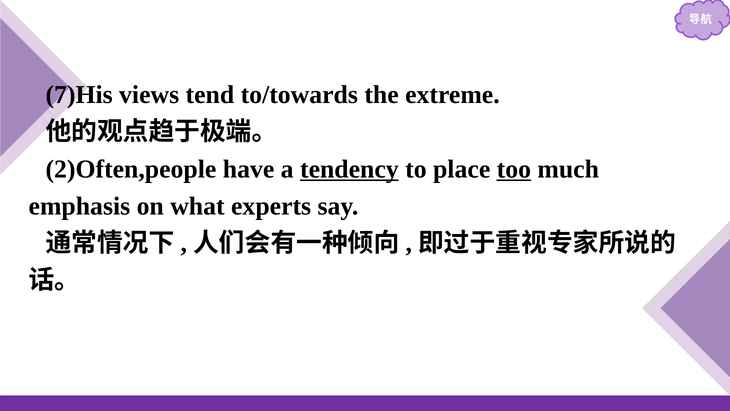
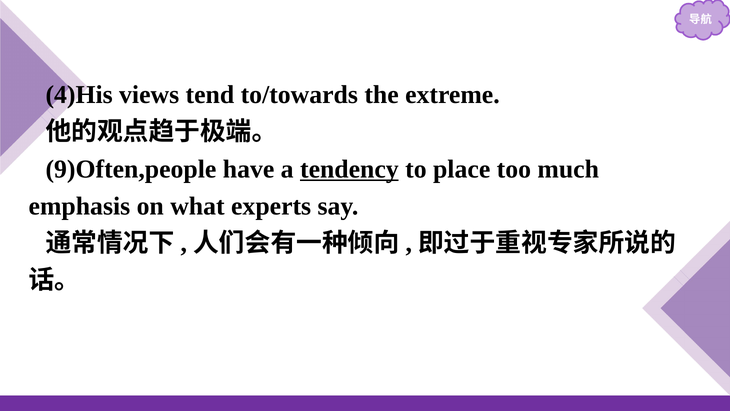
7)His: 7)His -> 4)His (79, 95)
2)Often,people: 2)Often,people -> 9)Often,people (131, 169)
too underline: present -> none (514, 169)
